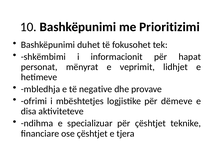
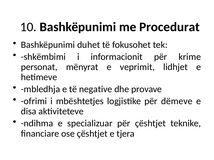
Prioritizimi: Prioritizimi -> Procedurat (170, 27)
hapat: hapat -> krime (190, 57)
